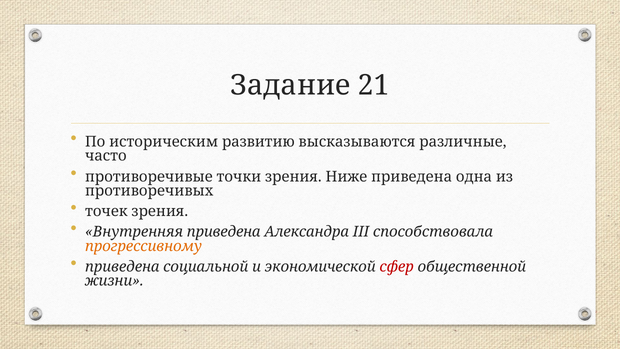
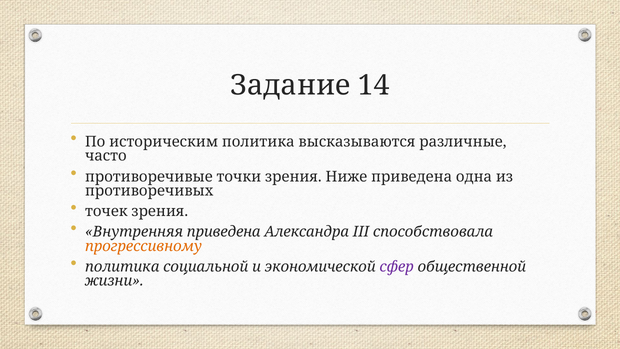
21: 21 -> 14 (374, 85)
историческим развитию: развитию -> политика (258, 142)
приведена: приведена -> политика (122, 267)
сфер colour: red -> purple (397, 267)
